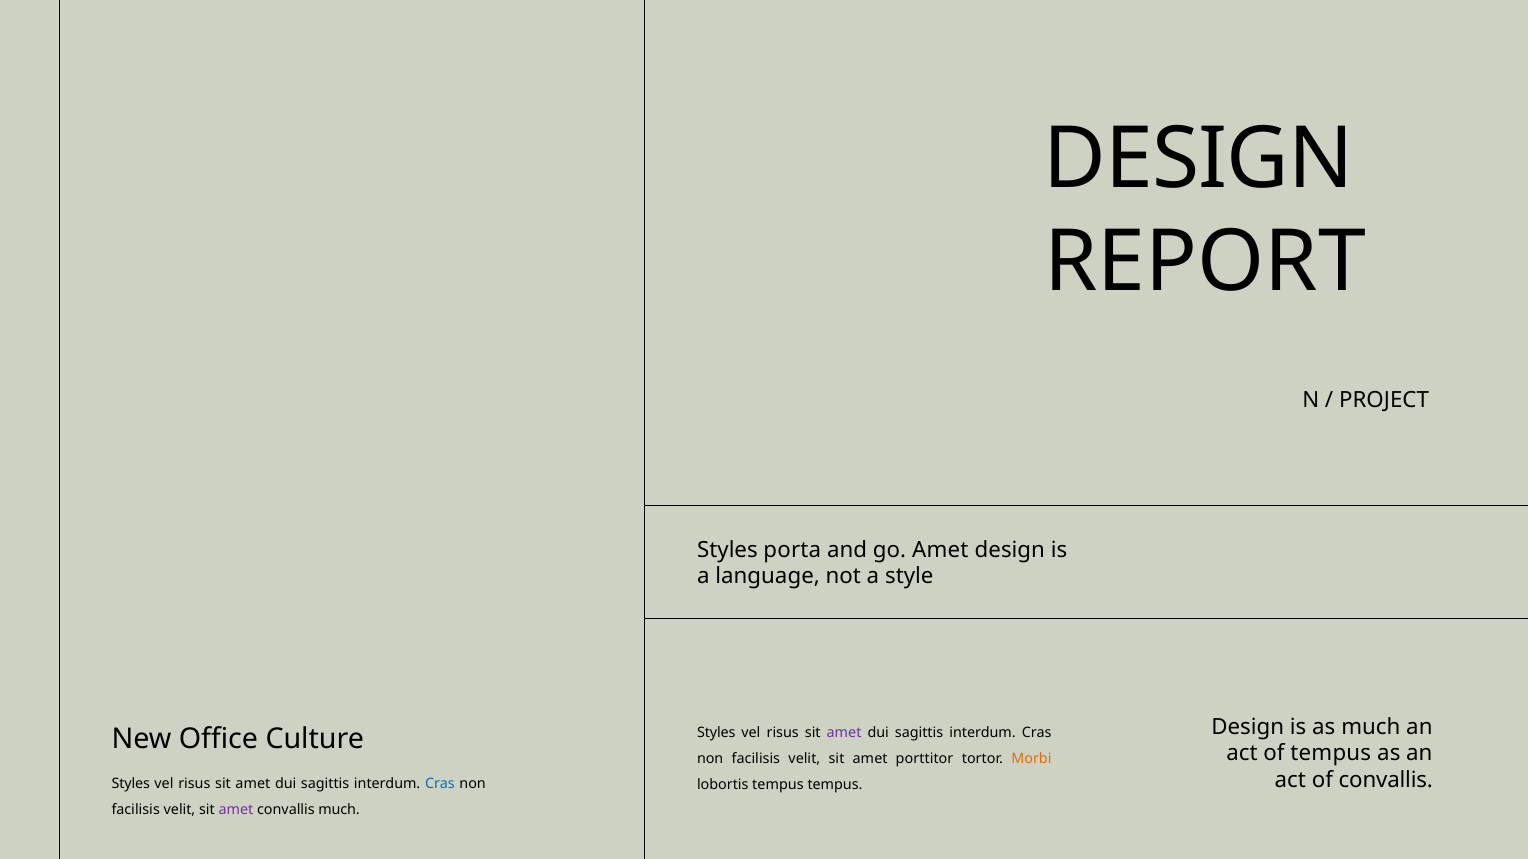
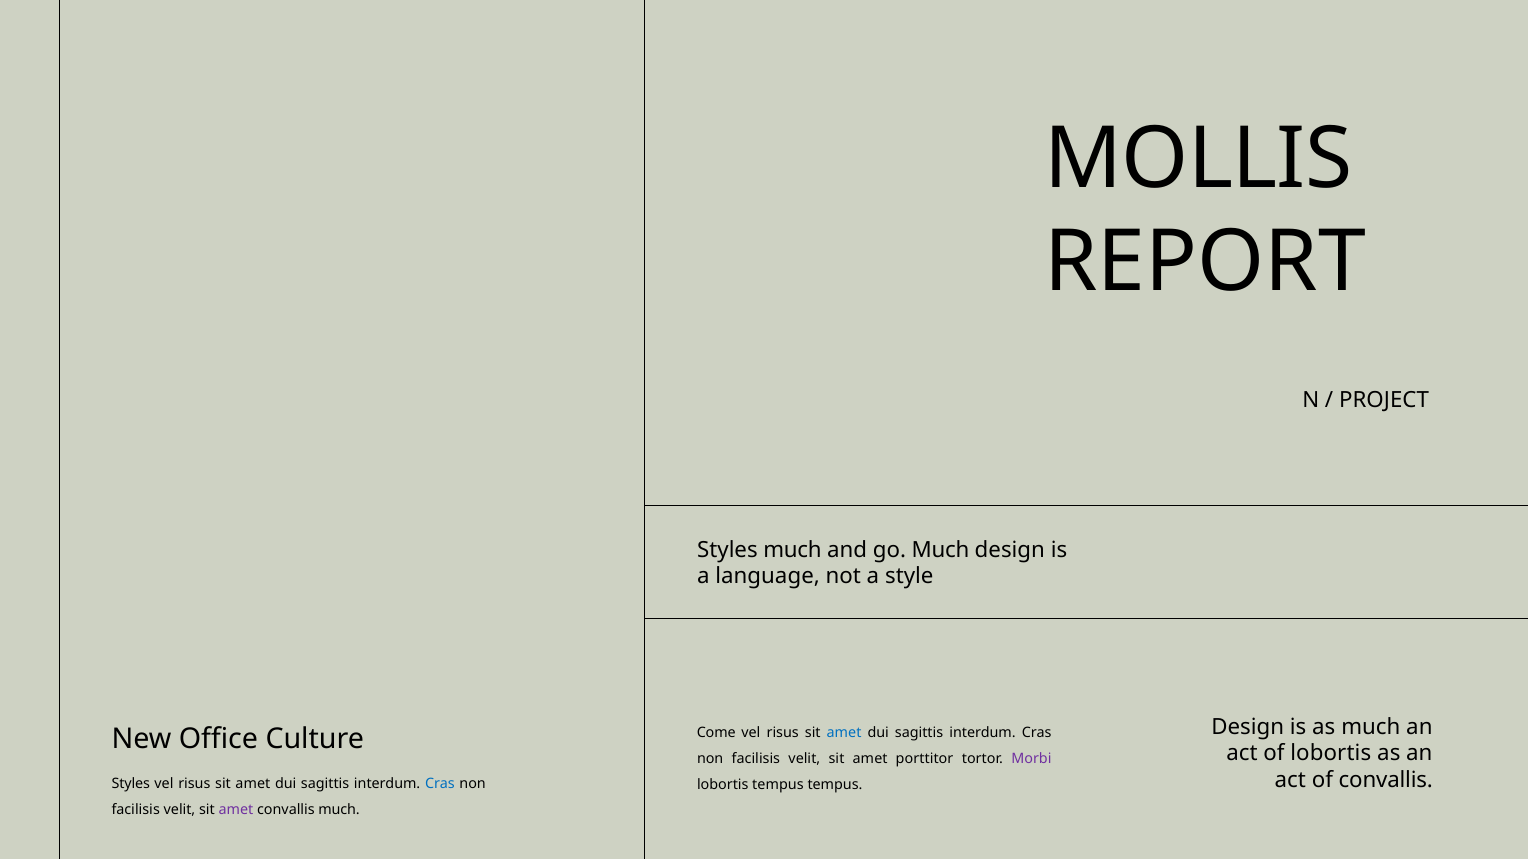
DESIGN: DESIGN -> MOLLIS (1199, 159)
Styles porta: porta -> much (792, 550)
go Amet: Amet -> Much (941, 550)
Styles: Styles -> Come (716, 733)
amet colour: purple -> blue (844, 733)
of tempus: tempus -> lobortis (1331, 754)
Morbi colour: orange -> purple (1031, 759)
